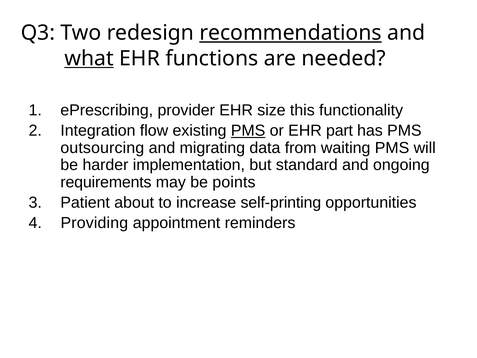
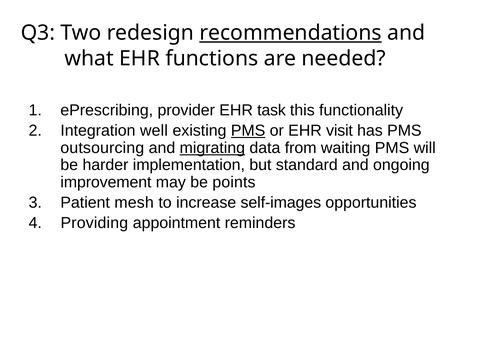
what underline: present -> none (89, 58)
size: size -> task (272, 110)
flow: flow -> well (154, 131)
part: part -> visit (340, 131)
migrating underline: none -> present (212, 148)
requirements: requirements -> improvement (106, 182)
about: about -> mesh (134, 202)
self-printing: self-printing -> self-images (281, 202)
